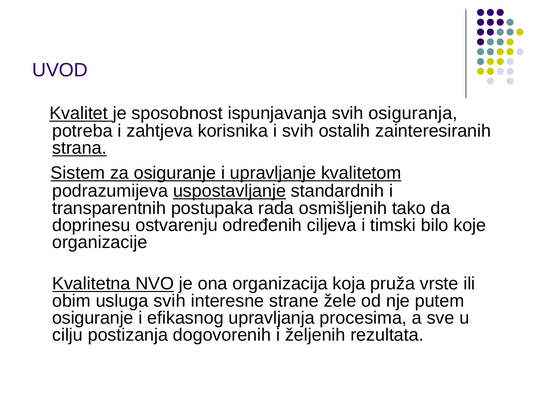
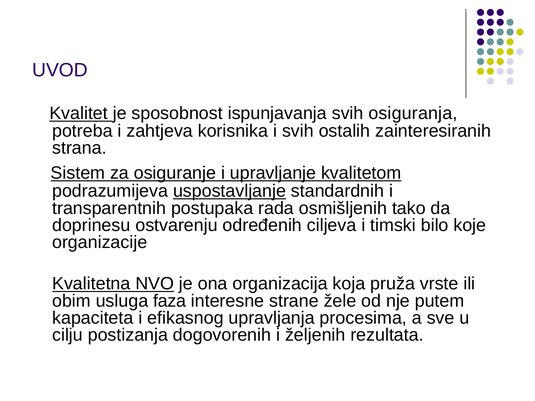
strana underline: present -> none (79, 148)
usluga svih: svih -> faza (170, 301)
osiguranje: osiguranje -> kapaciteta (93, 318)
